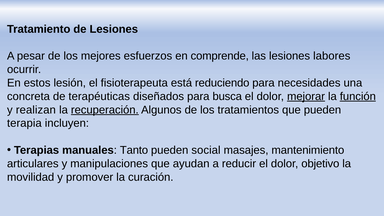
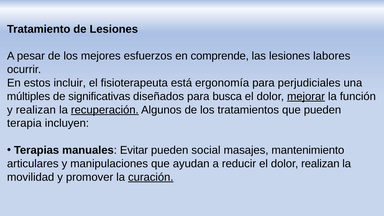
lesión: lesión -> incluir (70, 83)
reduciendo: reduciendo -> ergonomía (222, 83)
necesidades: necesidades -> perjudiciales (309, 83)
concreta: concreta -> múltiples (29, 96)
terapéuticas: terapéuticas -> significativas (99, 96)
función underline: present -> none (358, 96)
Tanto: Tanto -> Evitar (134, 150)
dolor objetivo: objetivo -> realizan (320, 164)
curación underline: none -> present (151, 177)
